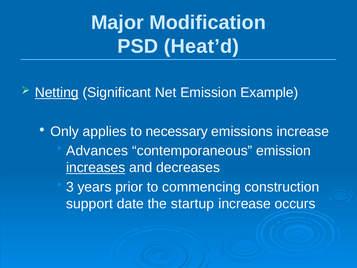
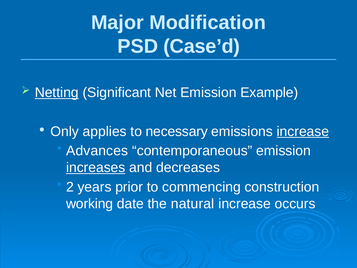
Heat’d: Heat’d -> Case’d (202, 46)
increase underline: none -> present (303, 131)
3: 3 -> 2 (70, 187)
support: support -> working (90, 204)
startup: startup -> natural (193, 204)
